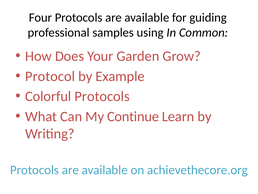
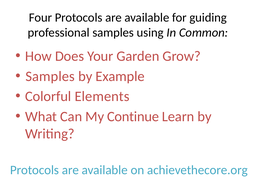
Protocol: Protocol -> Samples (50, 76)
Colorful Protocols: Protocols -> Elements (102, 96)
